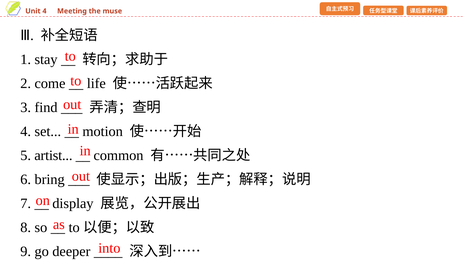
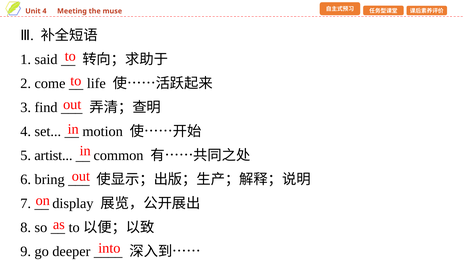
stay: stay -> said (46, 60)
